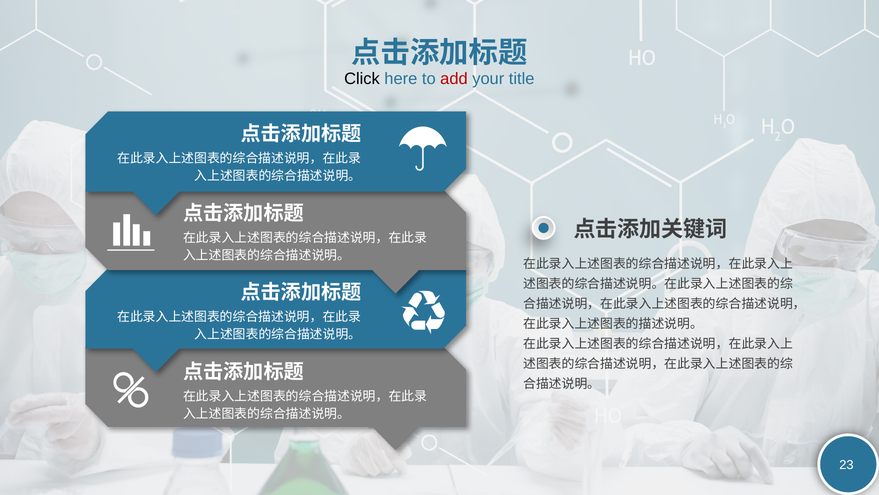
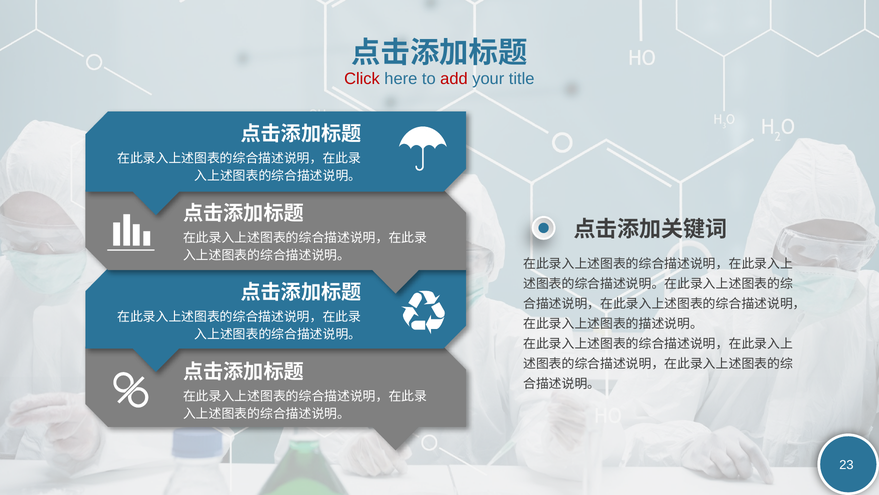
Click colour: black -> red (362, 79)
